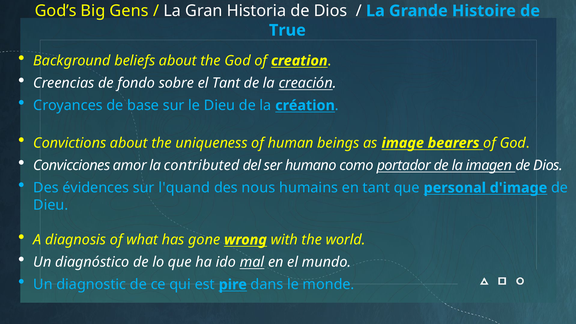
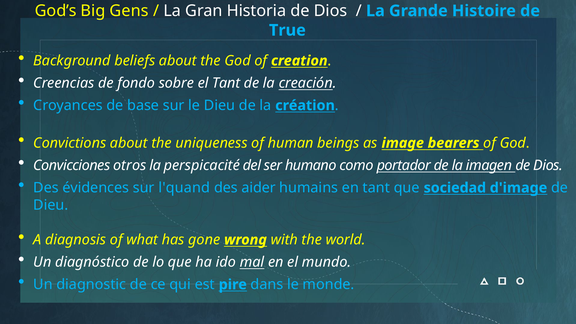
amor: amor -> otros (130, 165)
contributed: contributed -> perspicacité (202, 165)
nous: nous -> aider (259, 188)
personal: personal -> sociedad (455, 188)
